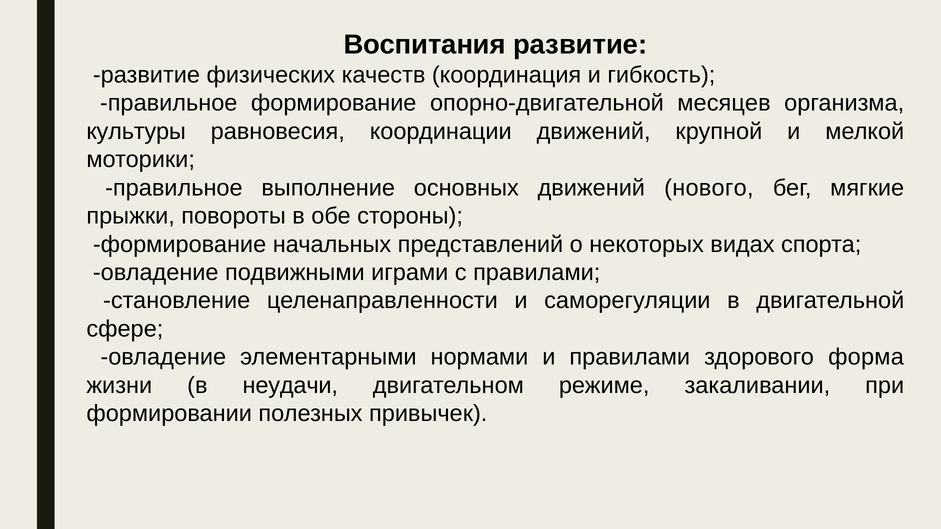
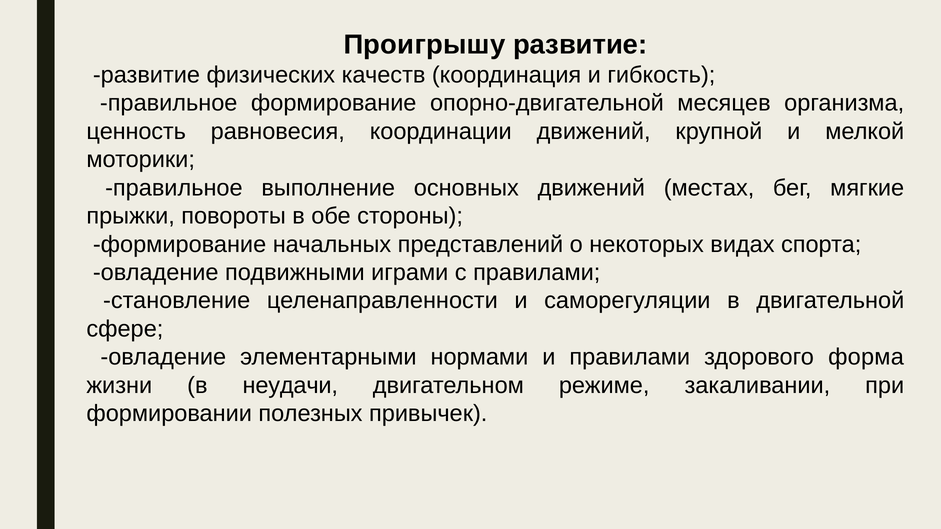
Воспитания: Воспитания -> Проигрышу (424, 45)
культуры: культуры -> ценность (136, 131)
нового: нового -> местах (709, 188)
